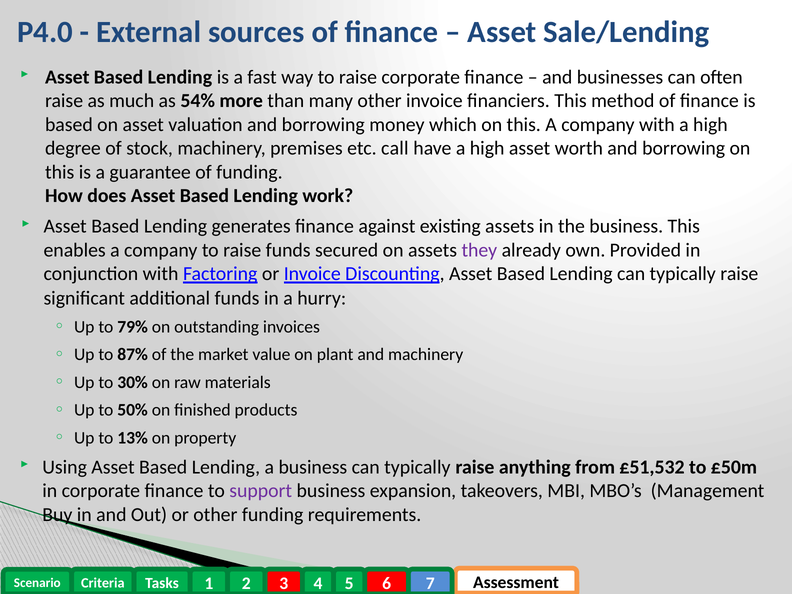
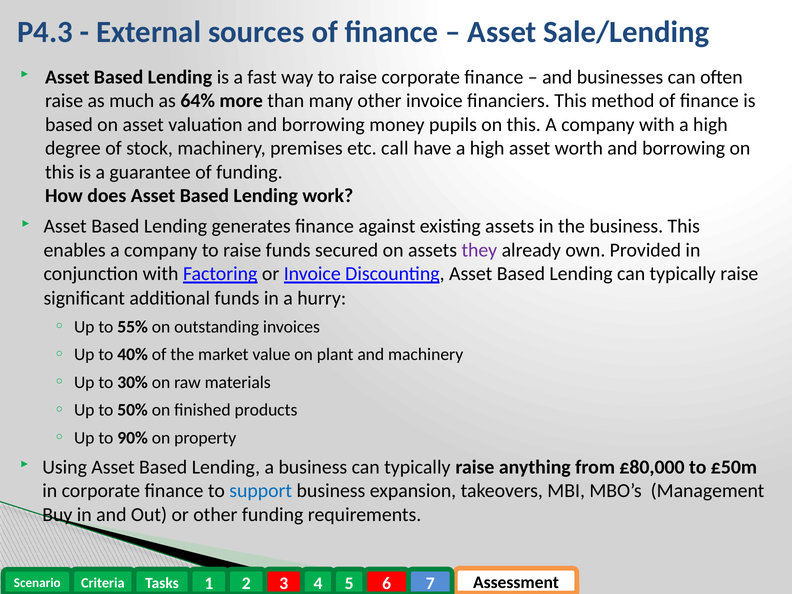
P4.0: P4.0 -> P4.3 (45, 32)
54%: 54% -> 64% (198, 101)
which: which -> pupils (453, 125)
79%: 79% -> 55% (133, 327)
87%: 87% -> 40% (133, 355)
13%: 13% -> 90% (133, 438)
£51,532: £51,532 -> £80,000 (652, 467)
support colour: purple -> blue (261, 491)
